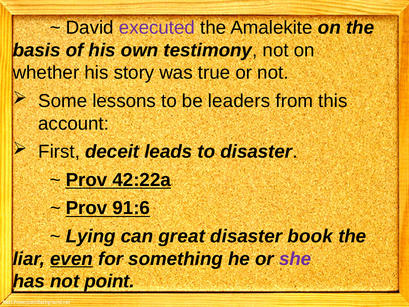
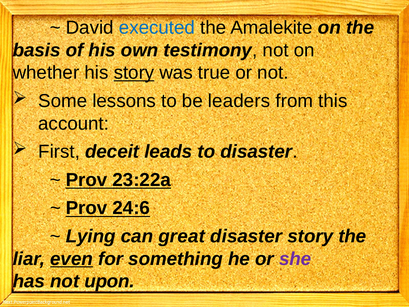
executed colour: purple -> blue (157, 28)
story underline: none -> present (134, 73)
42:22a: 42:22a -> 23:22a (142, 180)
91:6: 91:6 -> 24:6 (131, 208)
disaster book: book -> story (310, 236)
point: point -> upon (110, 281)
